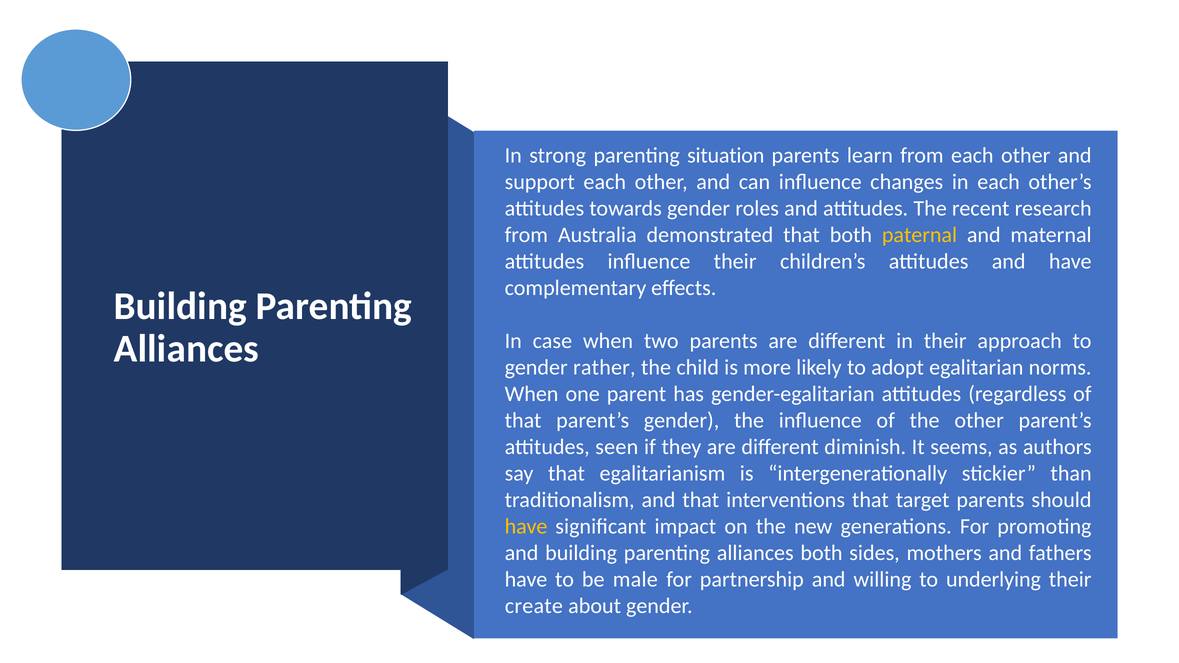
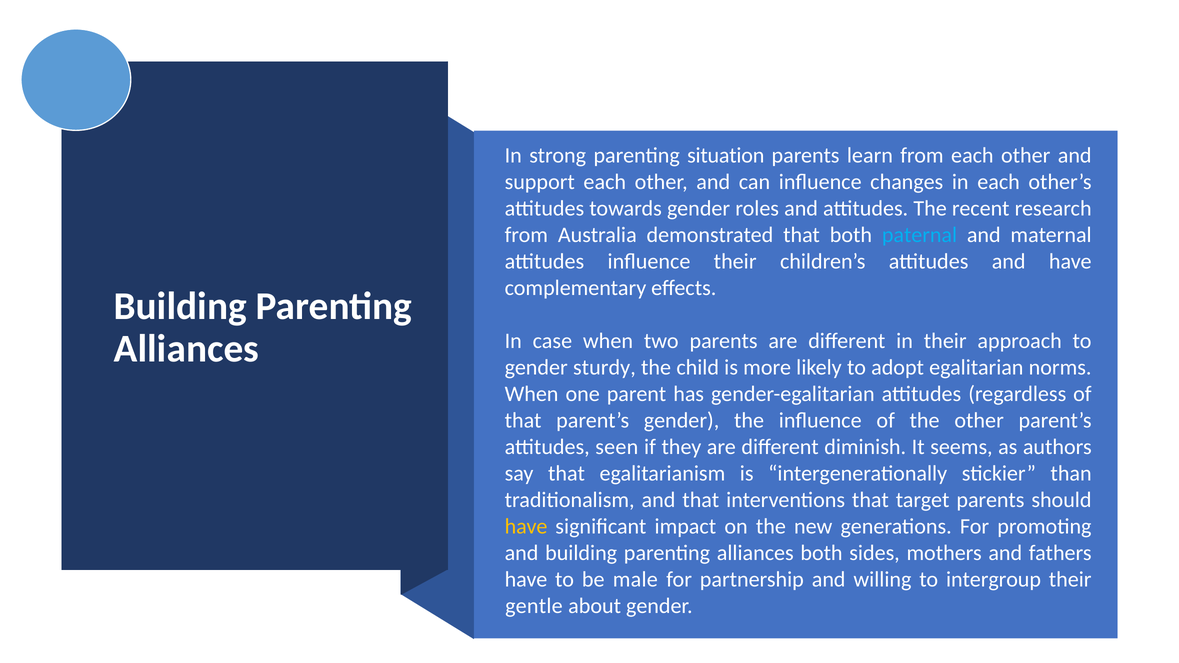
paternal colour: yellow -> light blue (920, 235)
rather: rather -> sturdy (604, 368)
underlying: underlying -> intergroup (994, 580)
create: create -> gentle (534, 606)
